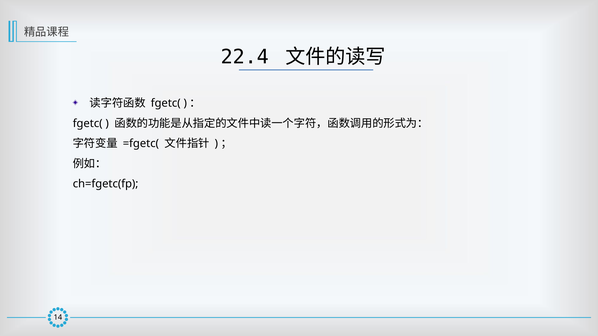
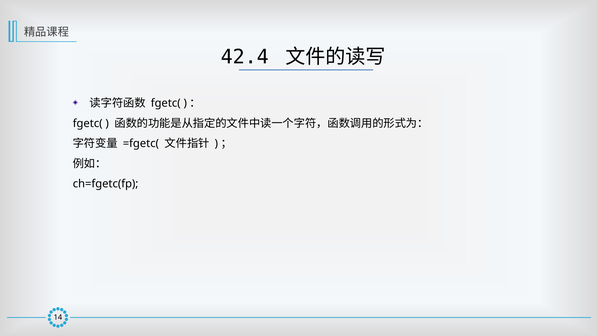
22.4: 22.4 -> 42.4 (245, 57)
